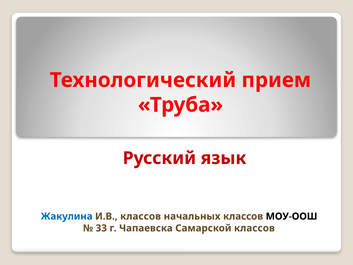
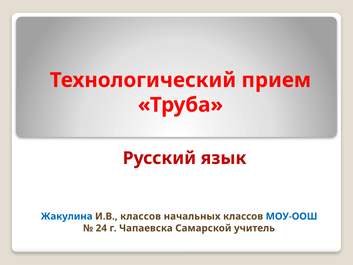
МОУ-ООШ colour: black -> blue (291, 216)
33: 33 -> 24 (101, 228)
Самарской классов: классов -> учитель (254, 228)
